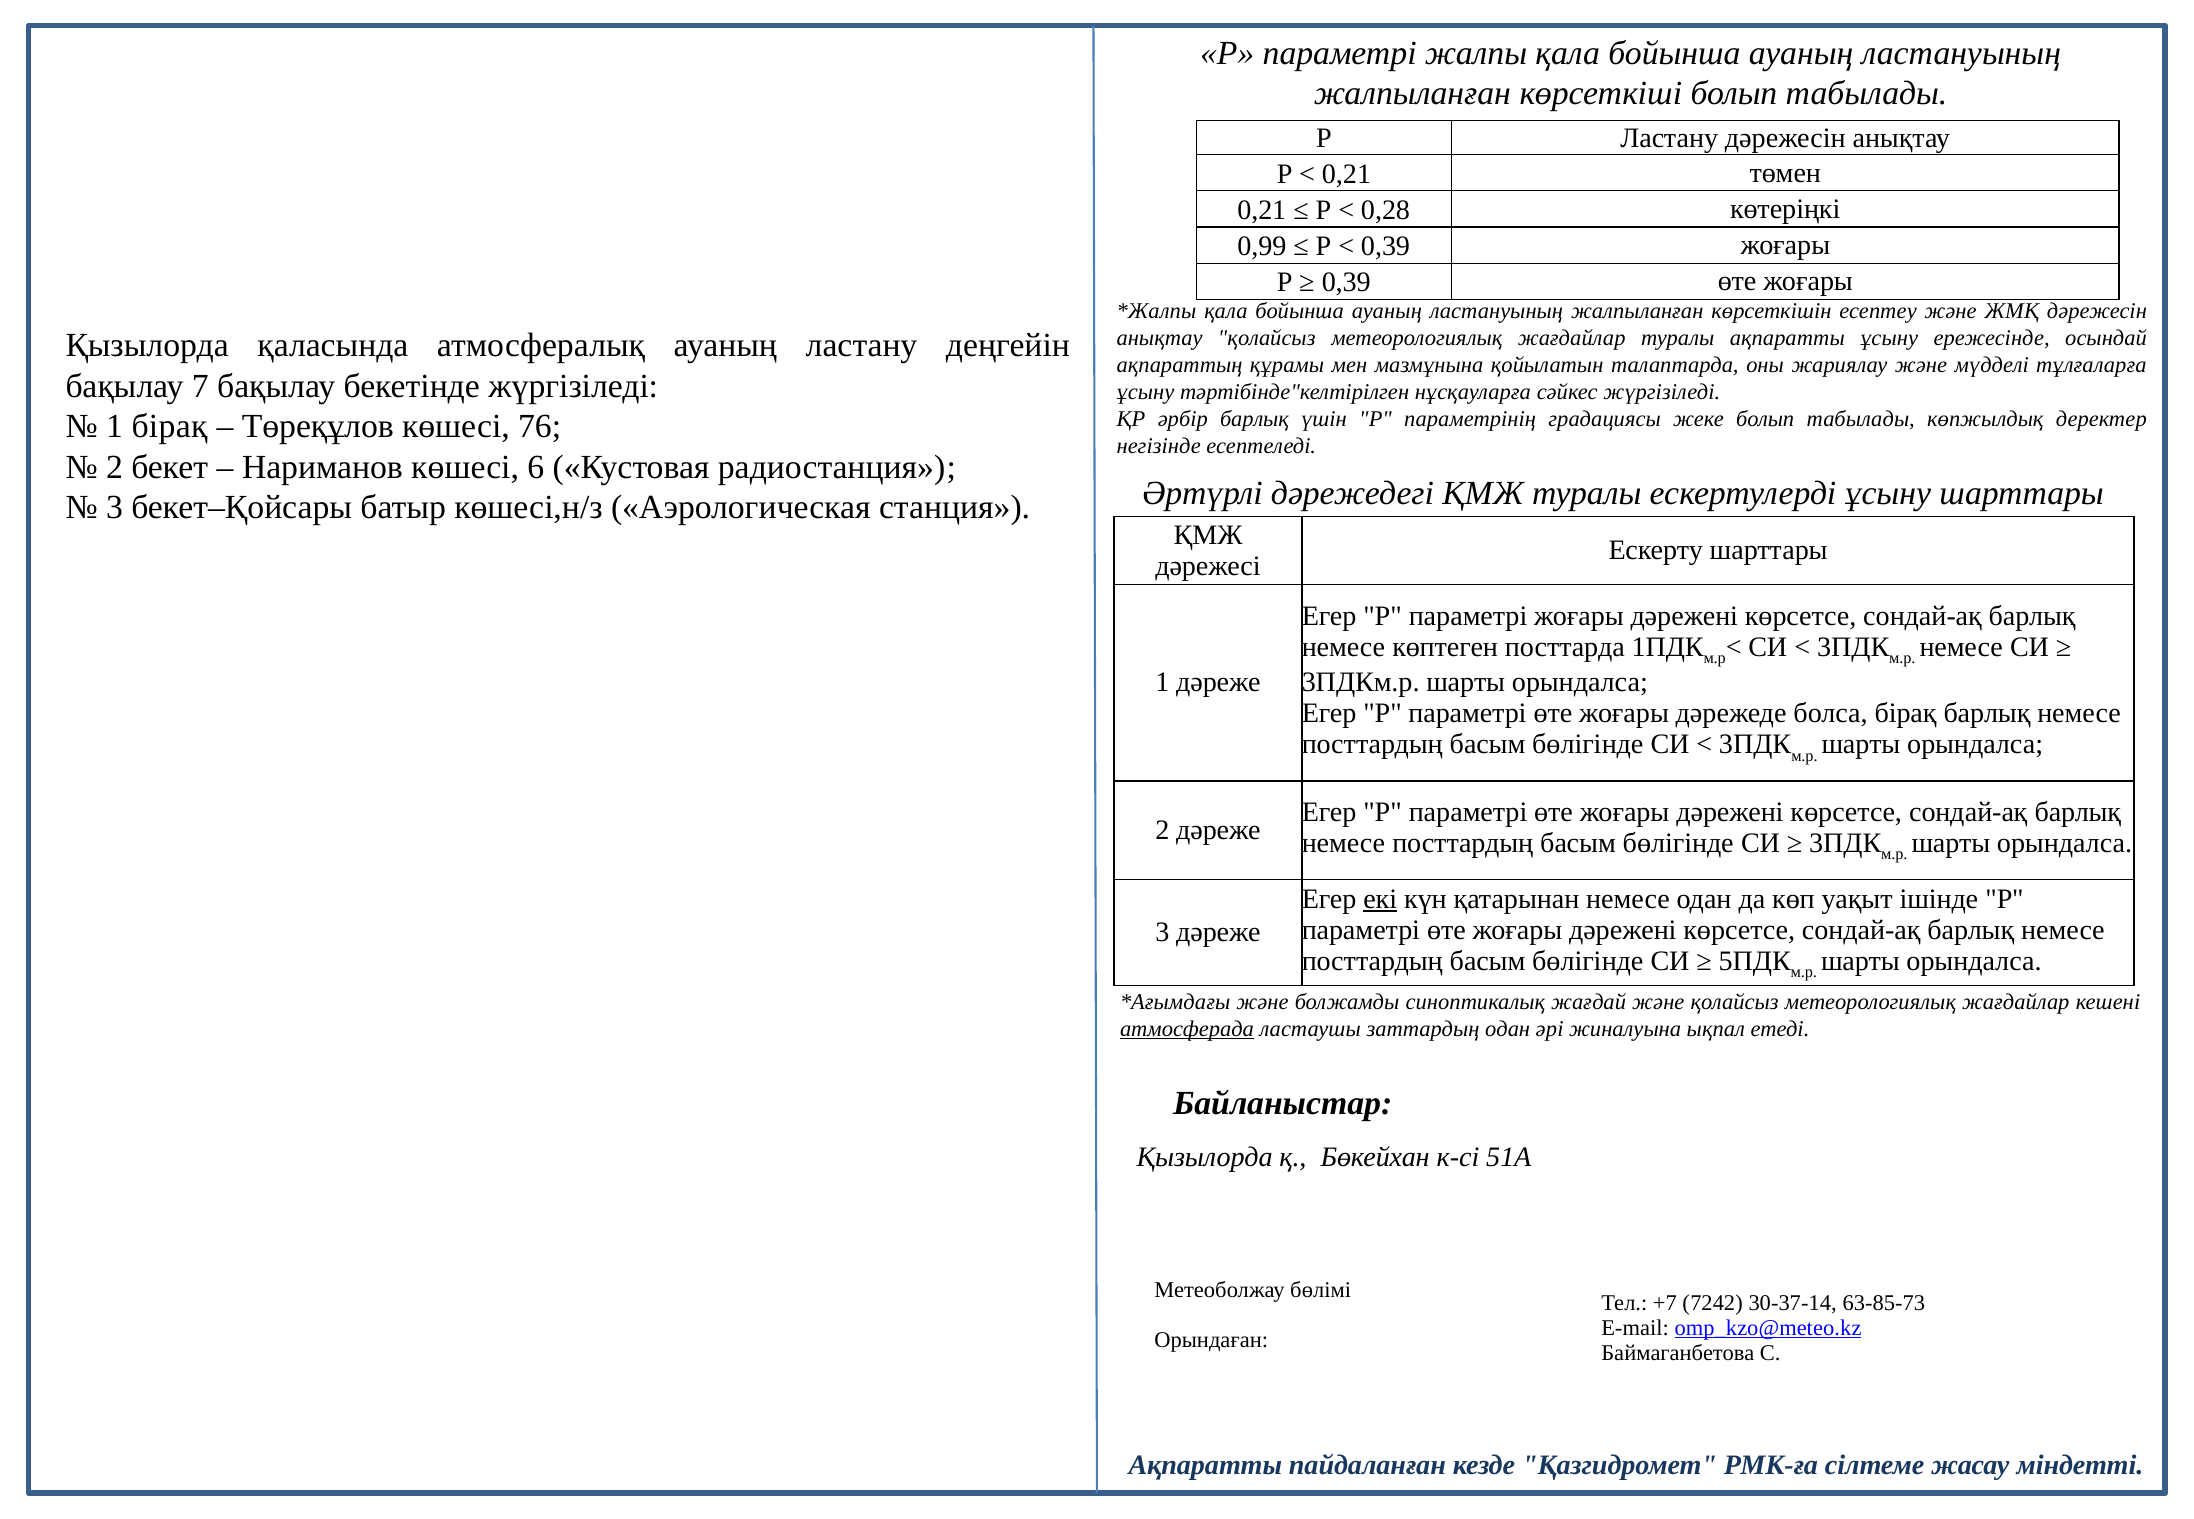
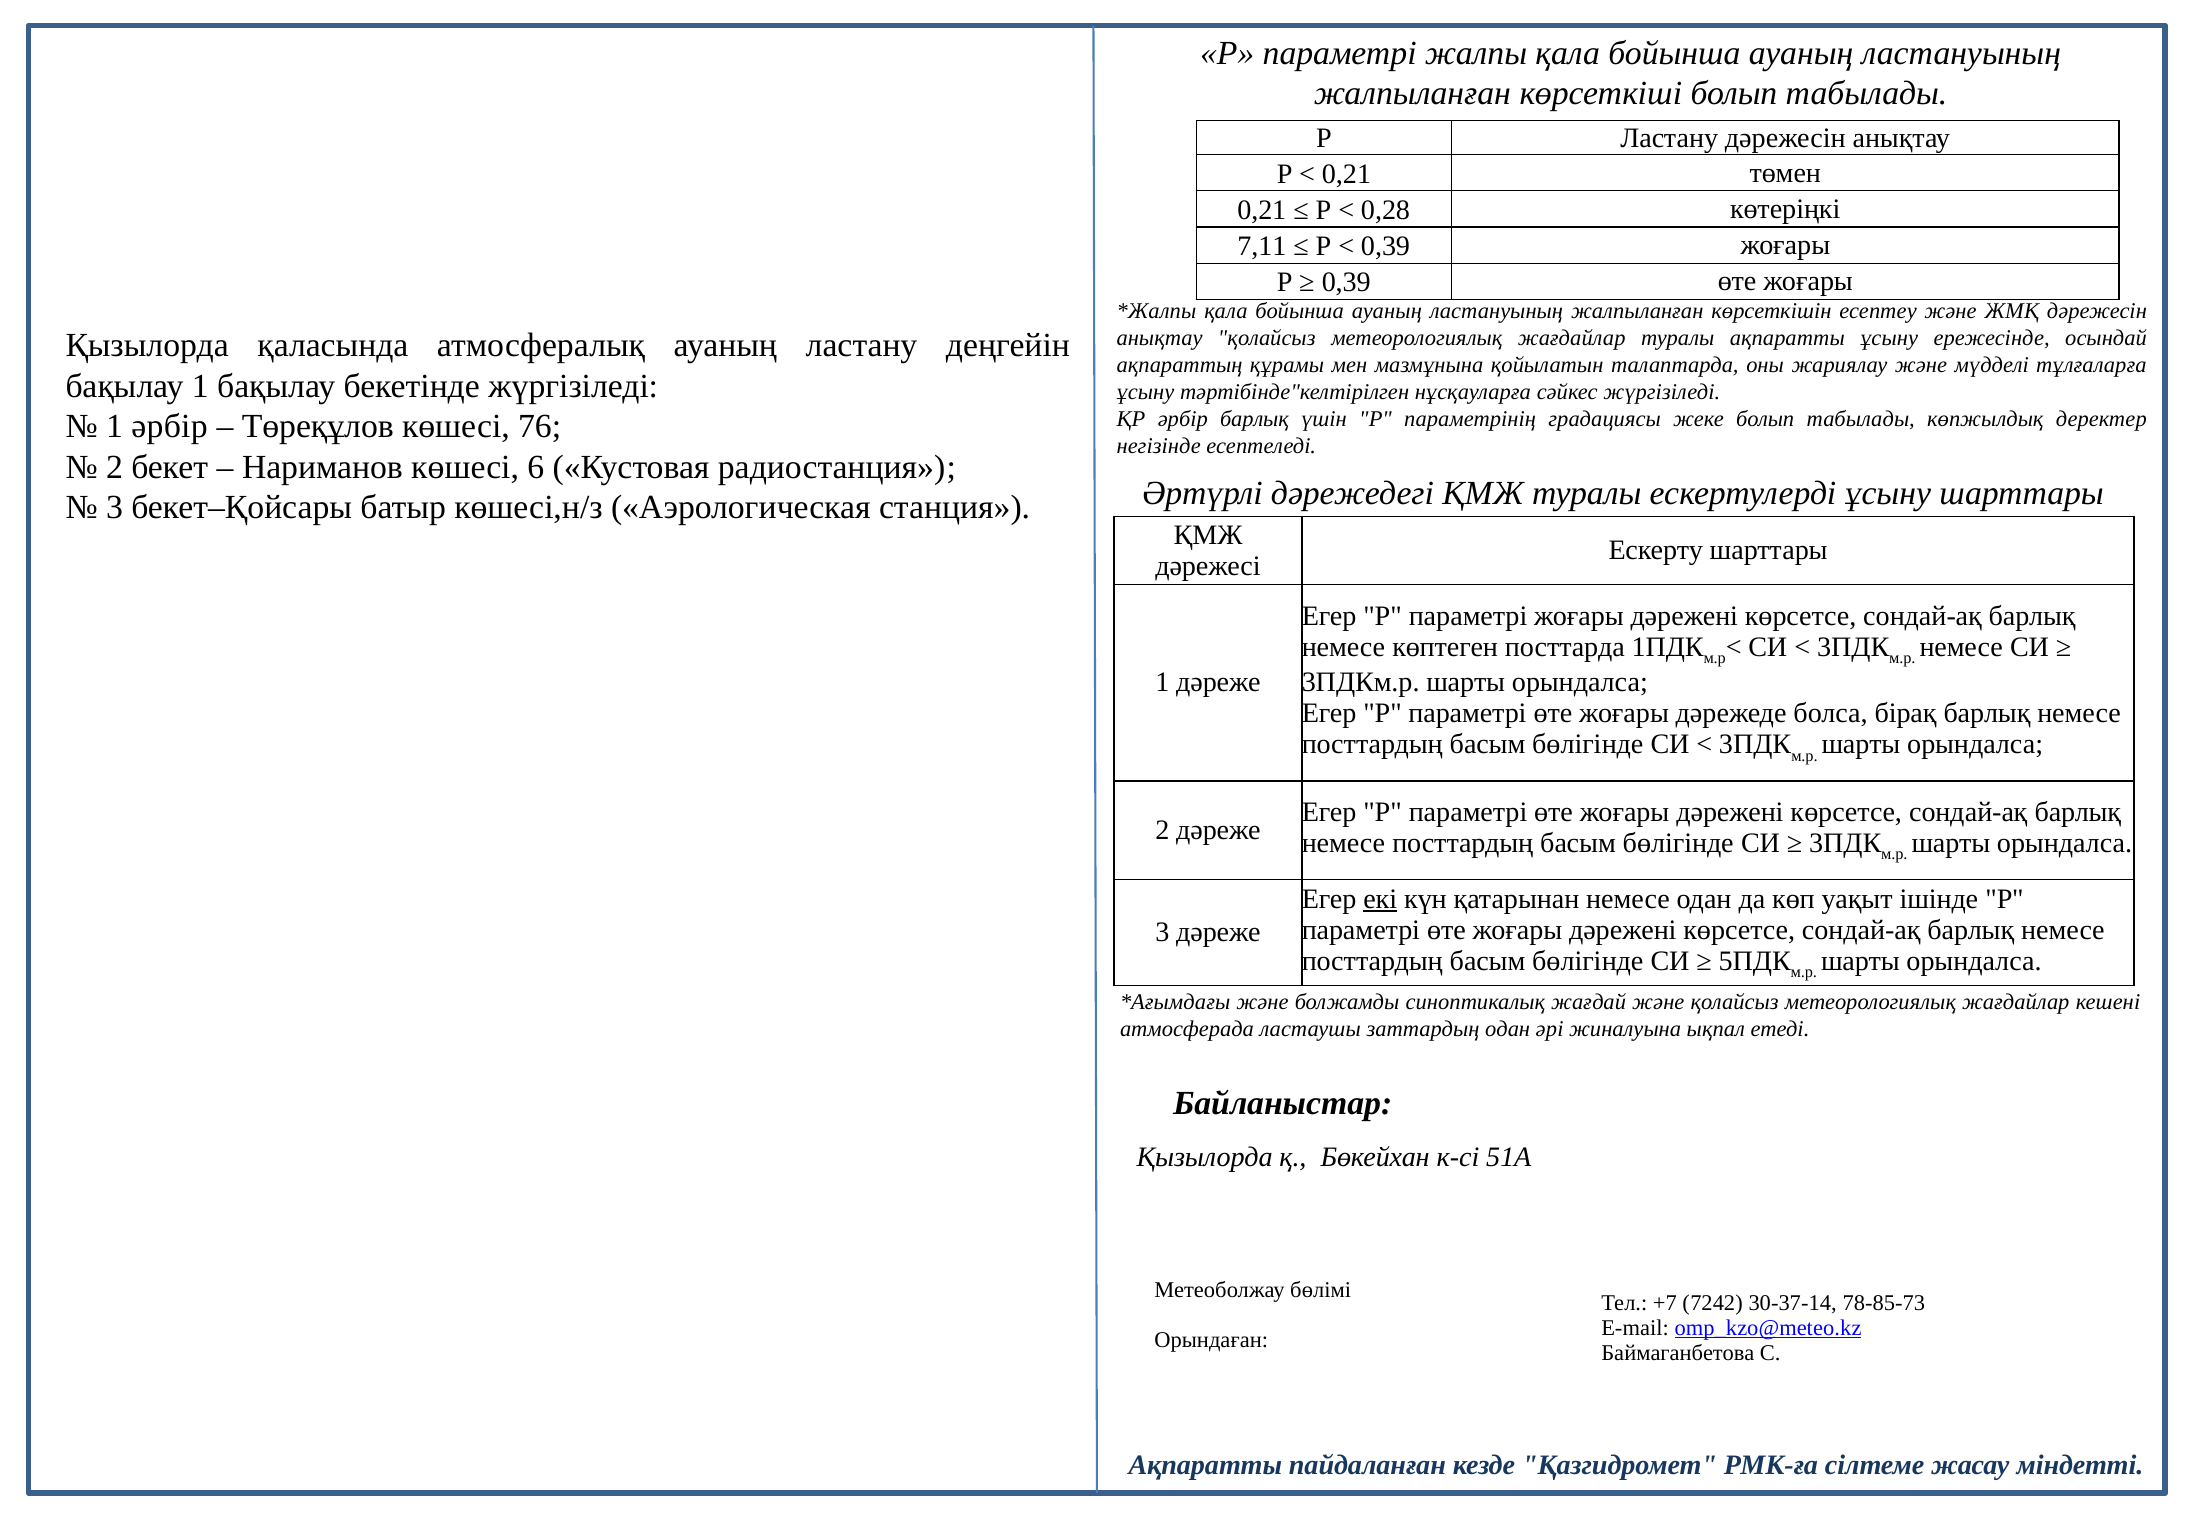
0,99: 0,99 -> 7,11 (1262, 246)
бақылау 7: 7 -> 1 (200, 386)
1 бірақ: бірақ -> әрбір (170, 426)
атмосферада underline: present -> none (1187, 1029)
63-85-73: 63-85-73 -> 78-85-73 (1884, 1303)
